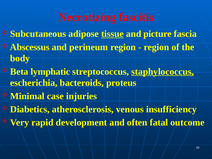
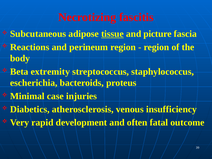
Abscessus: Abscessus -> Reactions (30, 47)
lymphatic: lymphatic -> extremity (50, 72)
staphylococcus underline: present -> none (163, 72)
